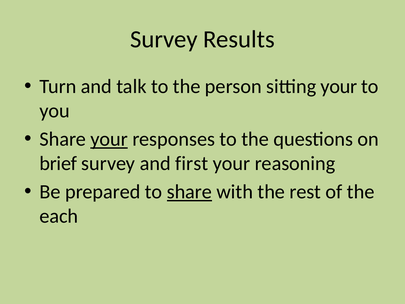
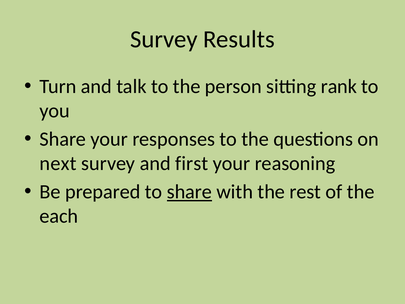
sitting your: your -> rank (339, 86)
your underline: present -> none (109, 139)
brief: brief -> next (58, 163)
